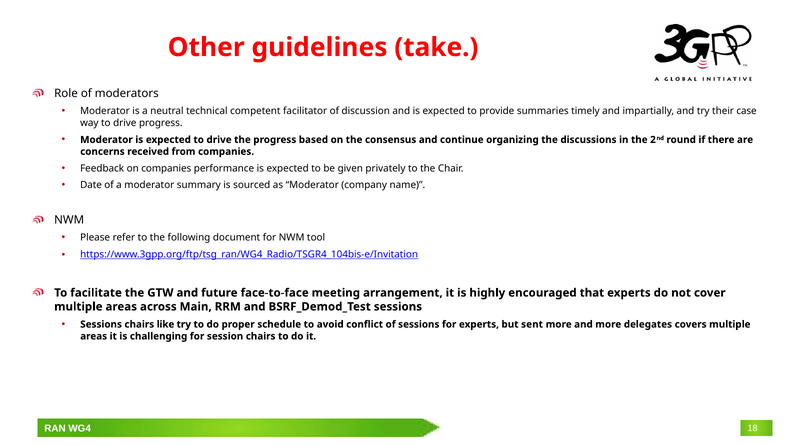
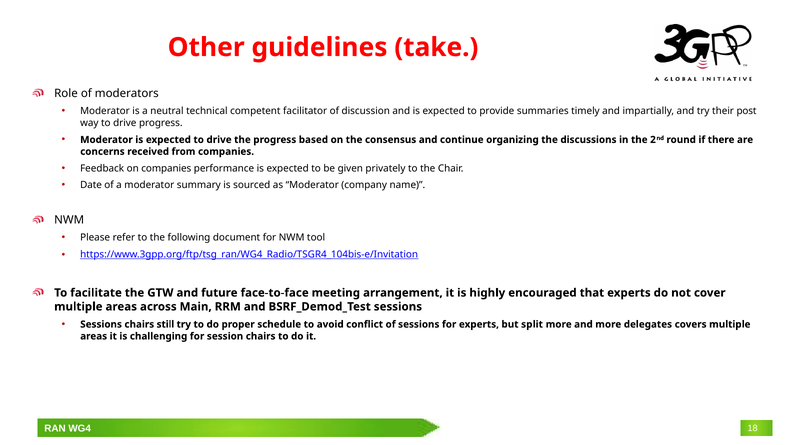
case: case -> post (747, 111)
like: like -> still (165, 324)
sent: sent -> split (532, 324)
